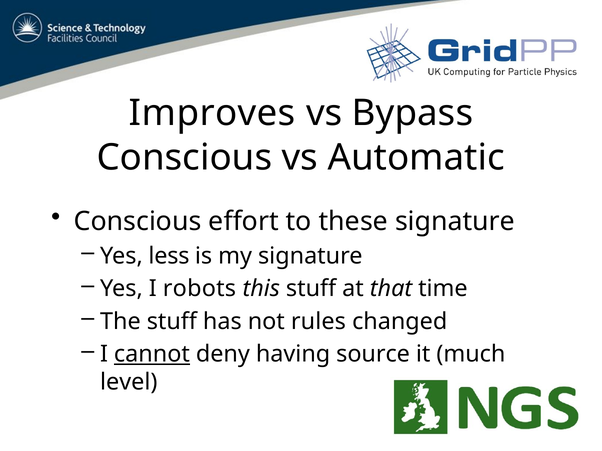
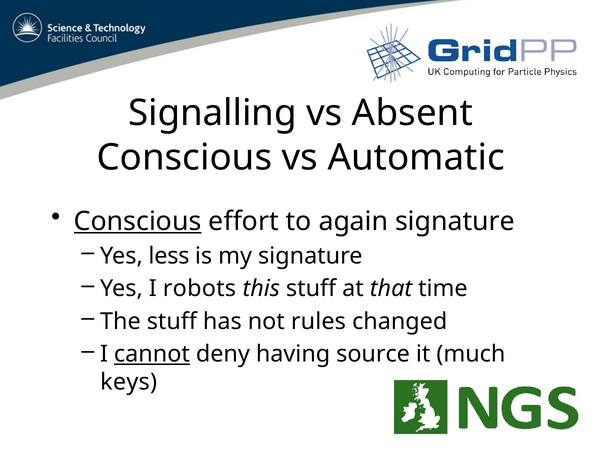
Improves: Improves -> Signalling (212, 113)
Bypass: Bypass -> Absent (412, 113)
Conscious underline: none -> present (138, 222)
these: these -> again (353, 222)
level: level -> keys (129, 383)
